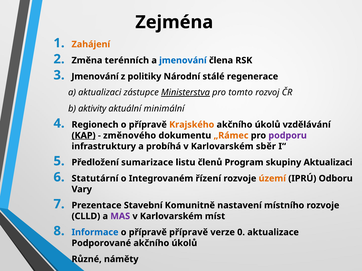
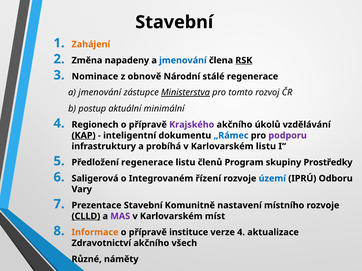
Zejména: Zejména -> Stavební (174, 22)
terénních: terénních -> napadeny (127, 60)
RSK underline: none -> present (244, 60)
Jmenování: Jmenování -> Nominace (95, 77)
politiky: politiky -> obnově (144, 77)
aktualizaci: aktualizaci -> jmenování (100, 93)
aktivity: aktivity -> postup (92, 109)
Krajského colour: orange -> purple (192, 125)
změnového: změnového -> inteligentní (130, 136)
„Rámec colour: orange -> blue (231, 136)
Karlovarském sběr: sběr -> listu (266, 147)
Předložení sumarizace: sumarizace -> regenerace (147, 163)
skupiny Aktualizaci: Aktualizaci -> Prostředky (328, 163)
Statutární: Statutární -> Saligerová (95, 179)
území colour: orange -> blue (272, 179)
CLLD underline: none -> present (86, 217)
Informace colour: blue -> orange (95, 233)
přípravě přípravě: přípravě -> instituce (189, 233)
verze 0: 0 -> 4 (241, 233)
Podporované: Podporované -> Zdravotnictví (101, 244)
úkolů: úkolů -> všech (184, 244)
